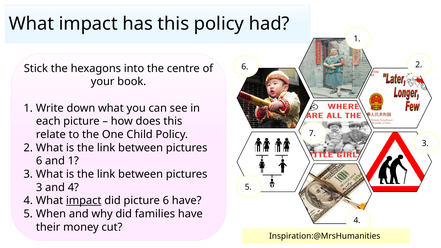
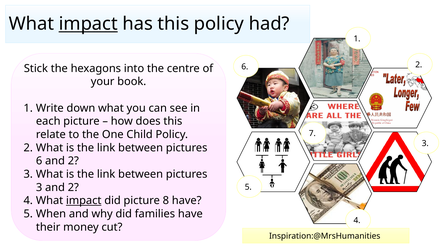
impact underline: none -> present (88, 24)
6 and 1: 1 -> 2 (73, 161)
3 and 4: 4 -> 2 (73, 187)
picture 6: 6 -> 8 (166, 201)
